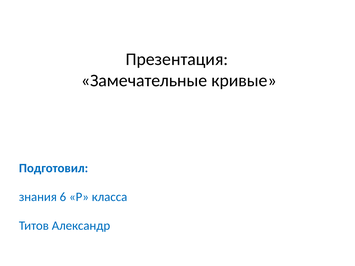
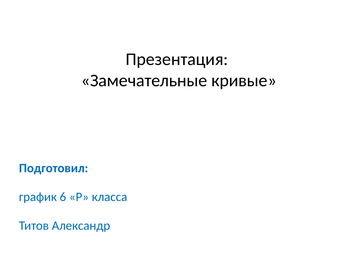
знания: знания -> график (38, 197)
